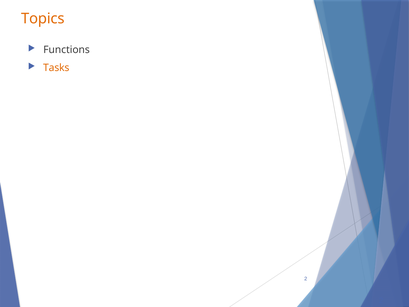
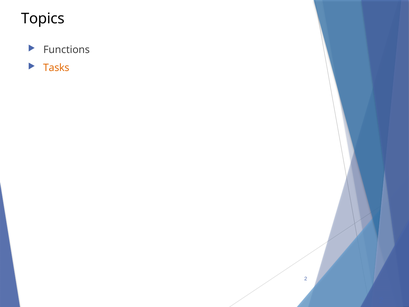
Topics colour: orange -> black (43, 19)
